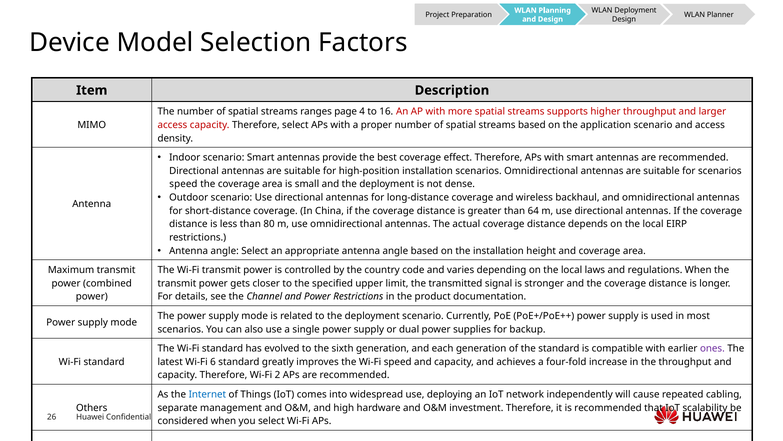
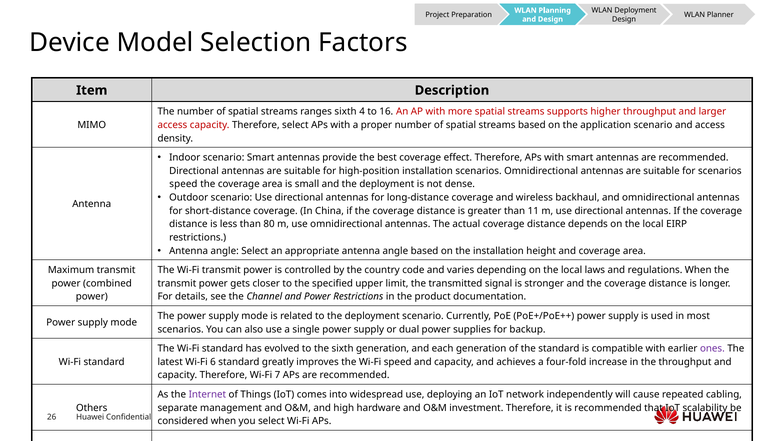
ranges page: page -> sixth (346, 111)
64: 64 -> 11 (533, 211)
2: 2 -> 7 (277, 375)
Internet colour: blue -> purple (207, 394)
